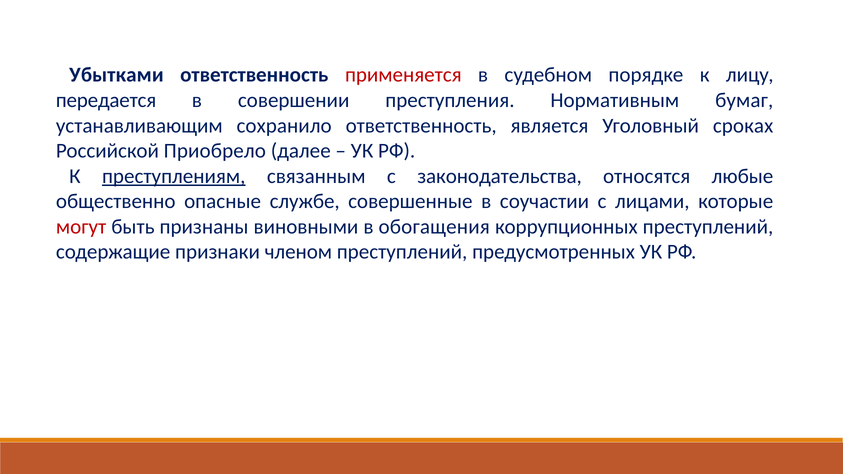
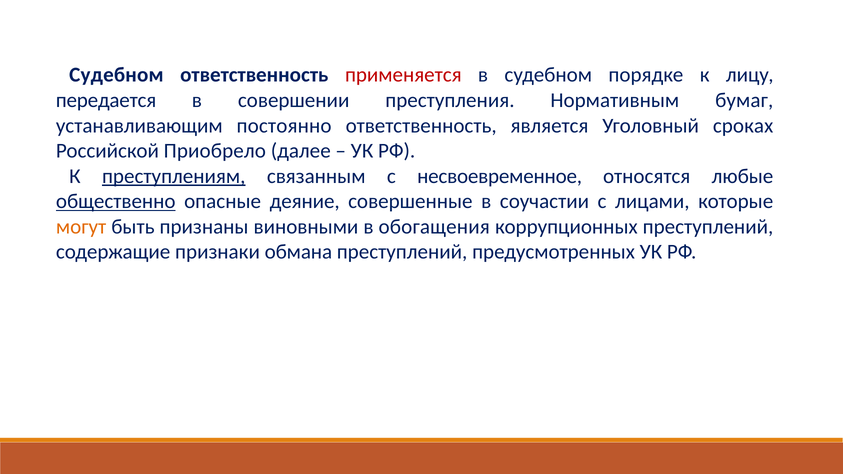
Убытками: Убытками -> Судебном (116, 75)
сохранило: сохранило -> постоянно (284, 126)
законодательства: законодательства -> несвоевременное (500, 176)
общественно underline: none -> present (116, 202)
службе: службе -> деяние (305, 202)
могут colour: red -> orange (81, 227)
членом: членом -> обмана (298, 252)
